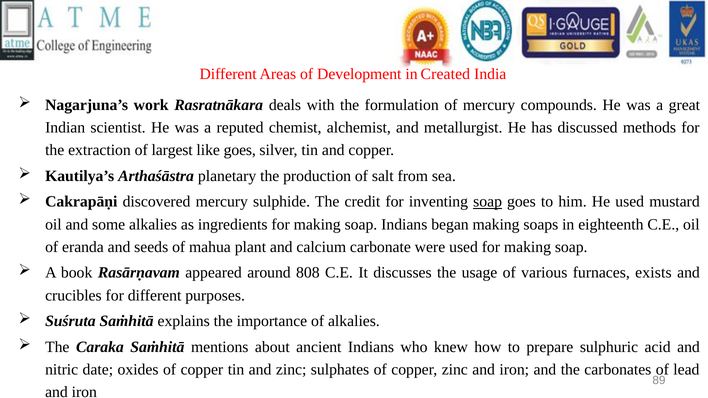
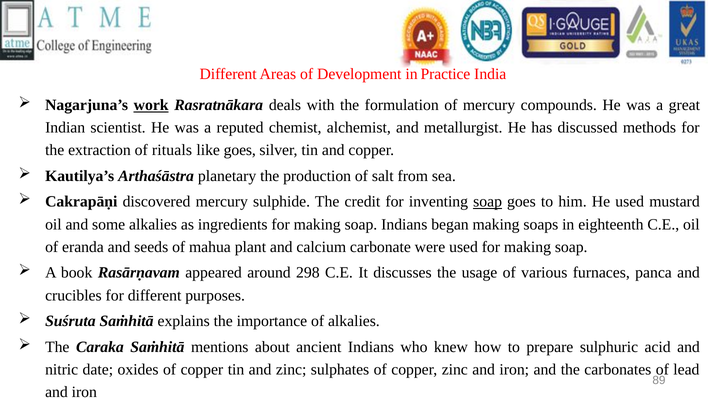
Created: Created -> Practice (445, 74)
work underline: none -> present (151, 105)
largest: largest -> rituals (172, 150)
808: 808 -> 298 (308, 273)
exists: exists -> panca (653, 273)
